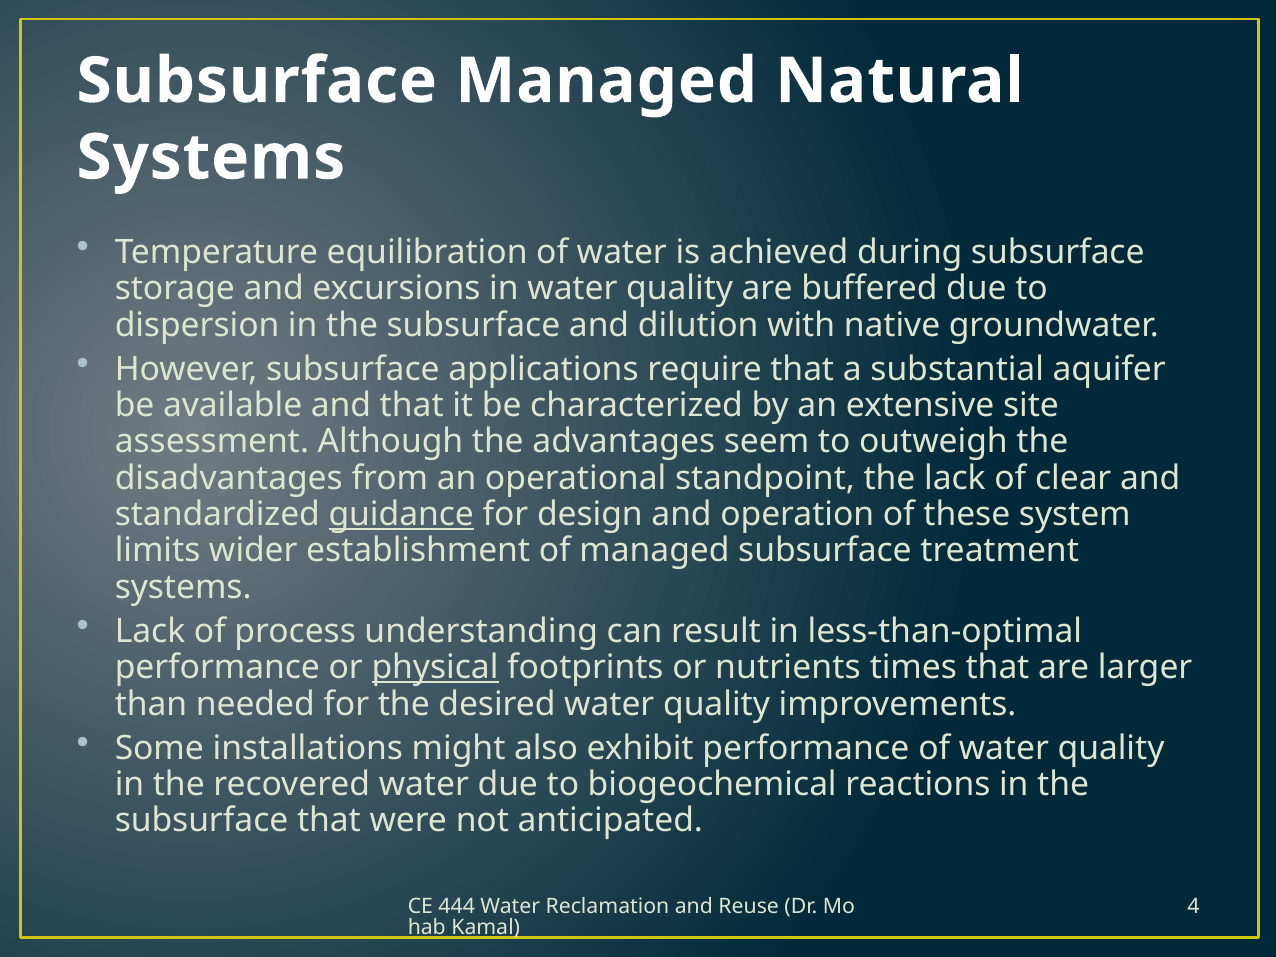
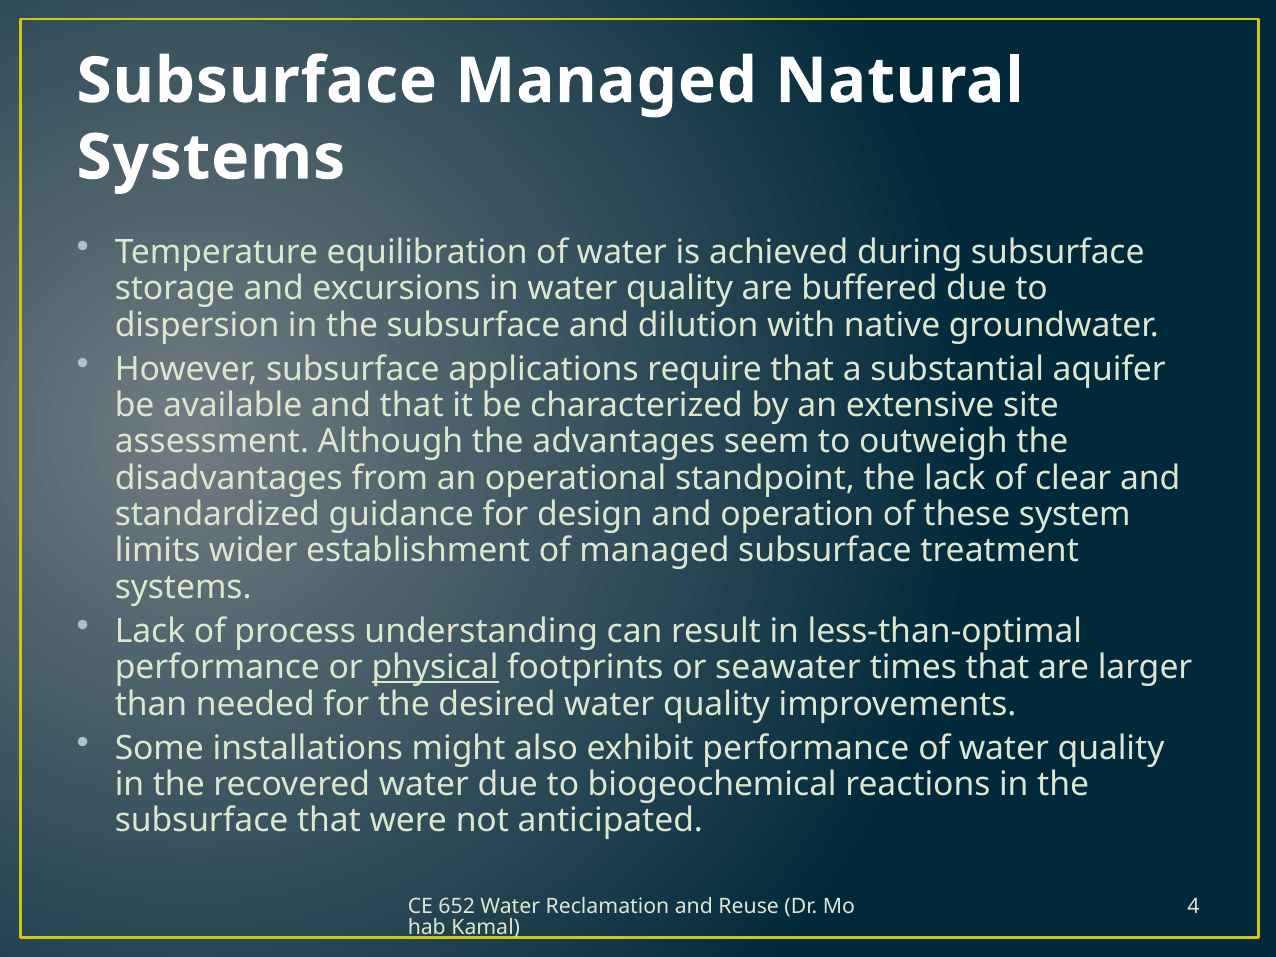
guidance underline: present -> none (401, 514)
nutrients: nutrients -> seawater (788, 668)
444: 444 -> 652 (457, 906)
